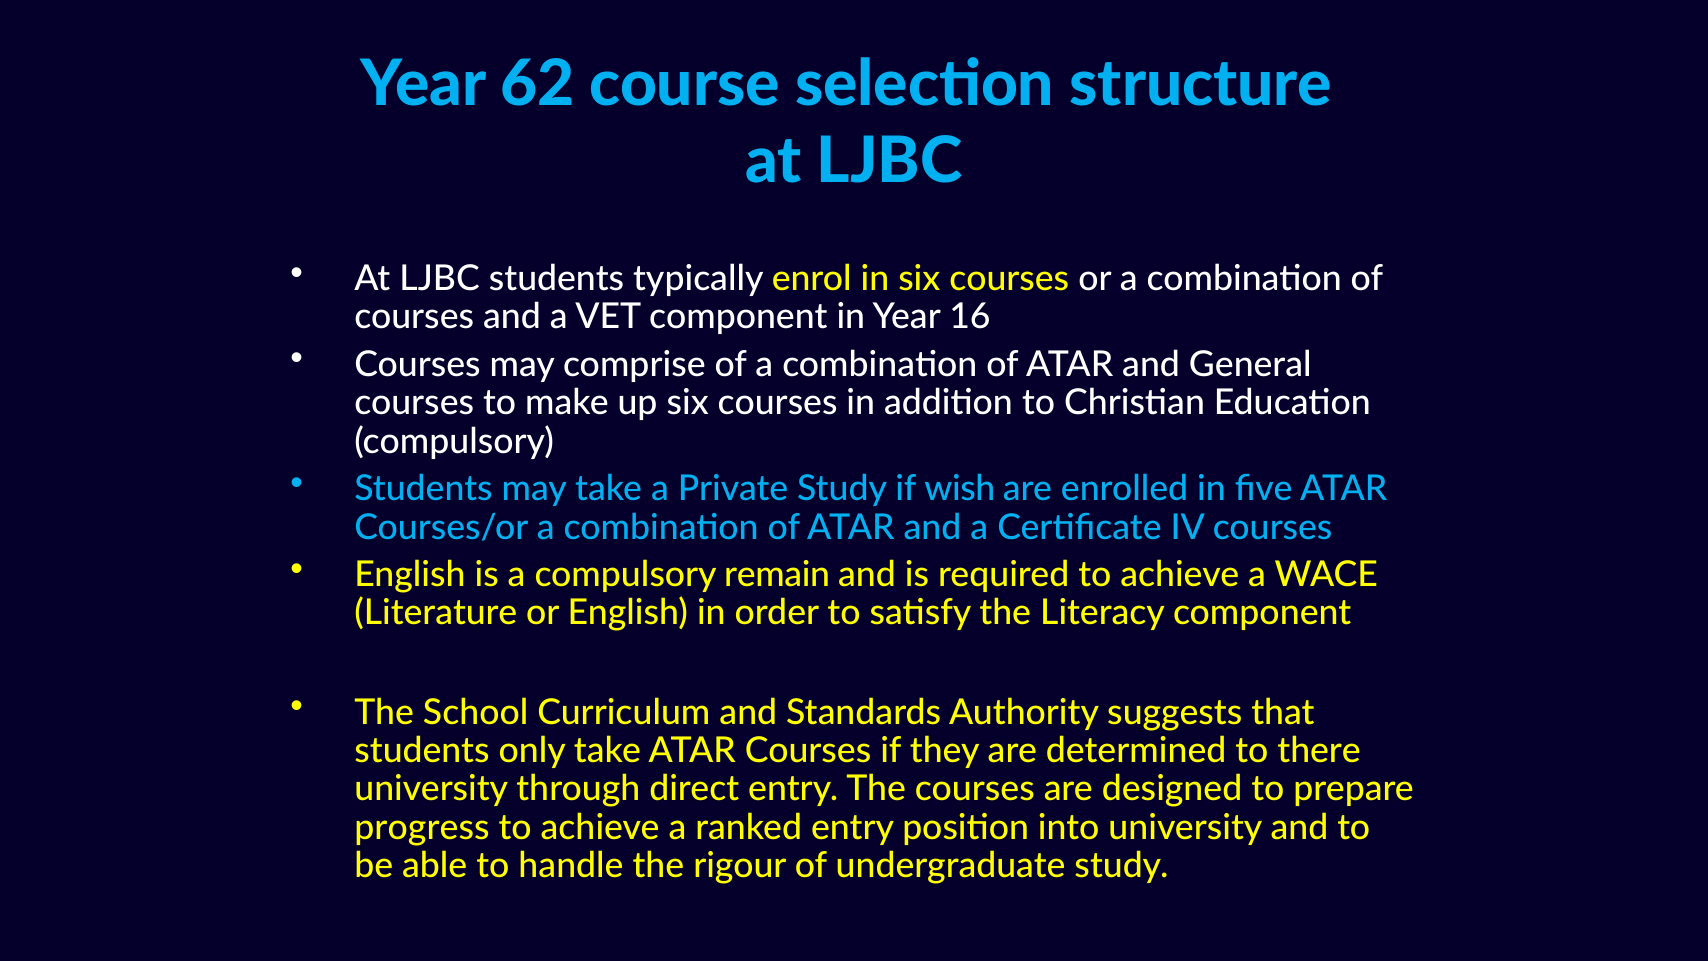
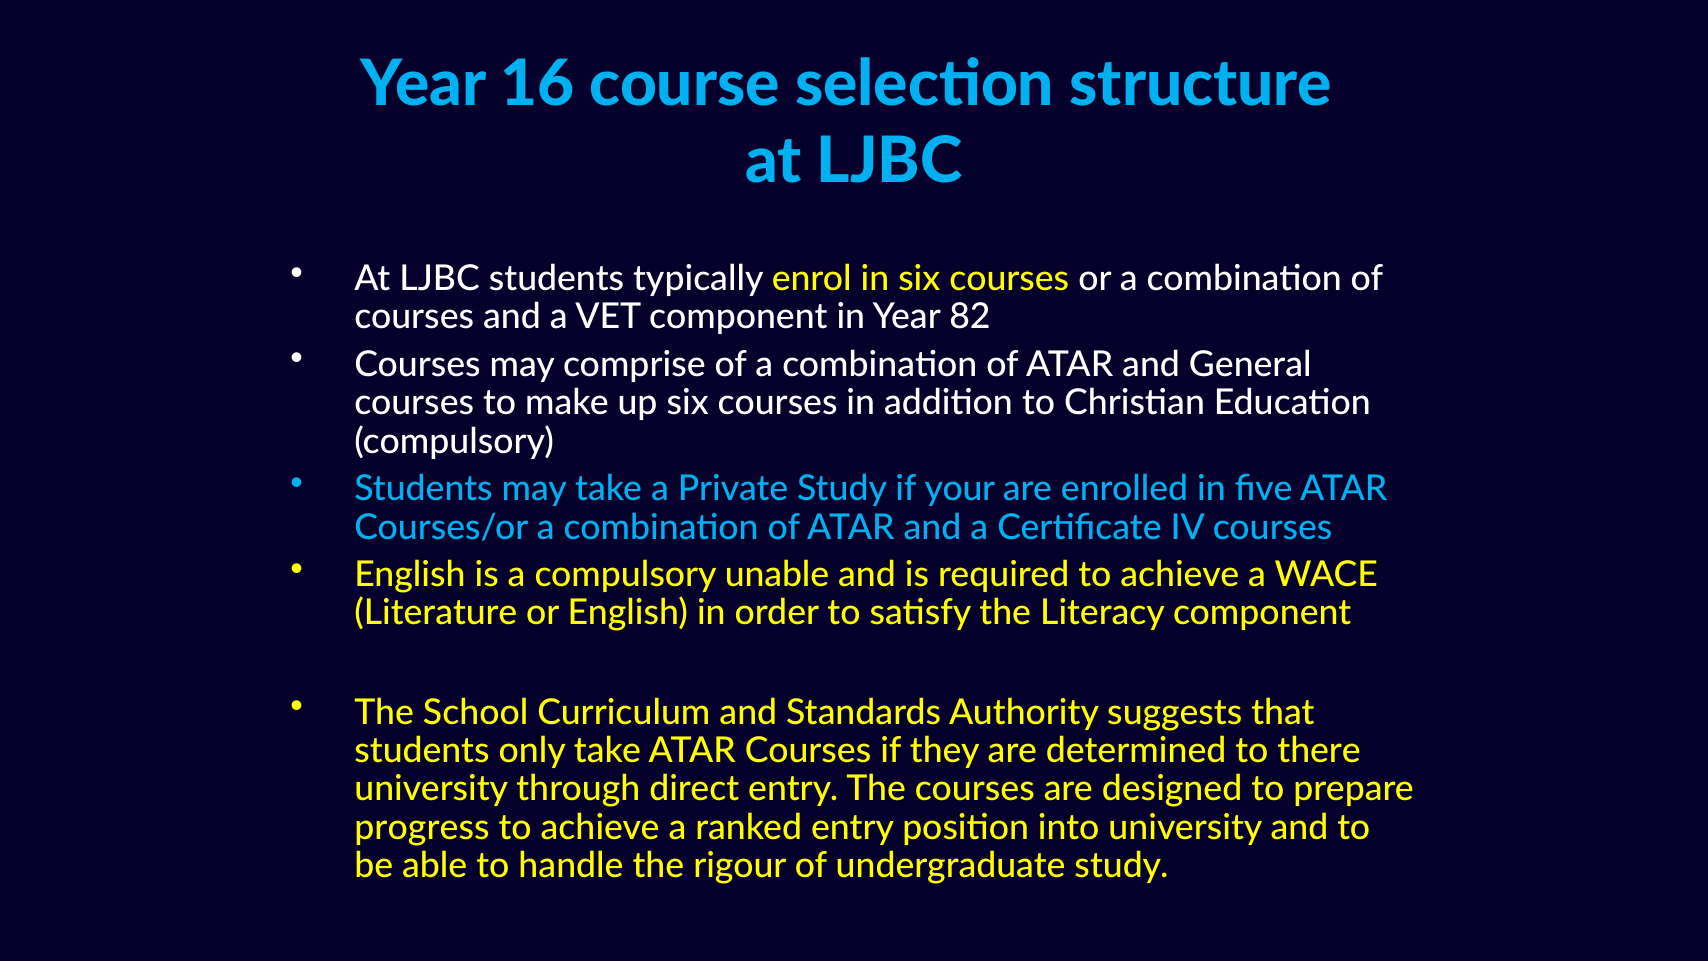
62: 62 -> 16 (537, 85)
16: 16 -> 82 (970, 317)
wish: wish -> your (960, 489)
remain: remain -> unable (777, 575)
